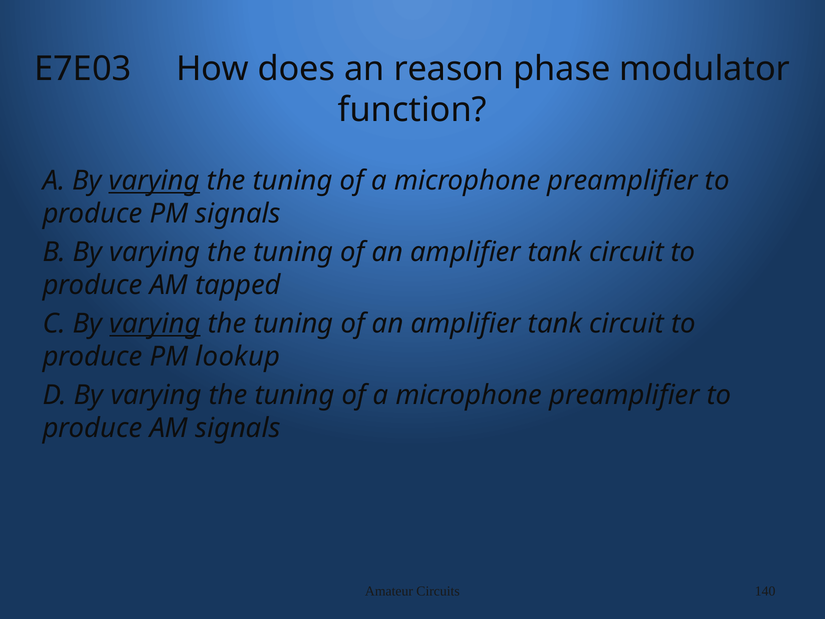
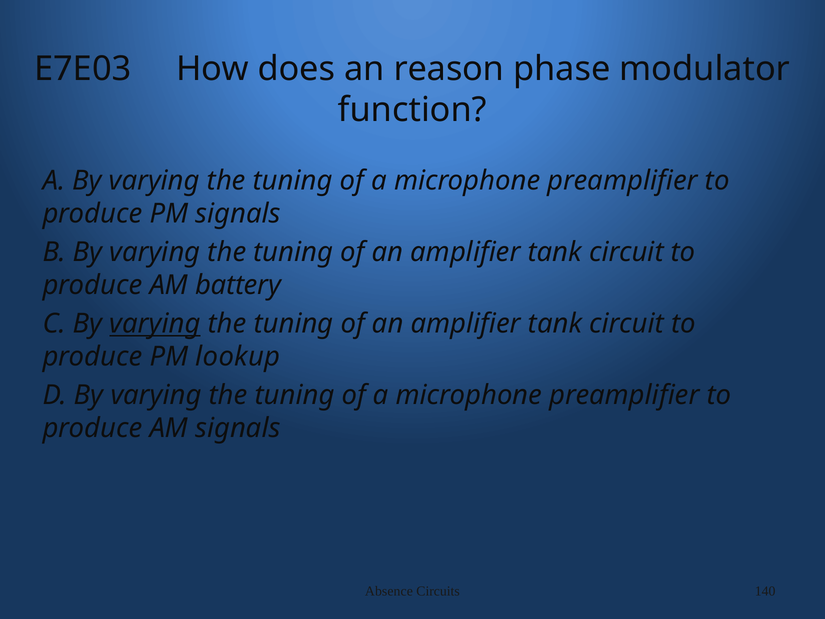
varying underline: present -> none (154, 181)
tapped: tapped -> battery (238, 285)
Amateur: Amateur -> Absence (389, 591)
